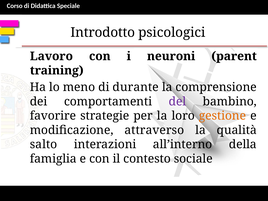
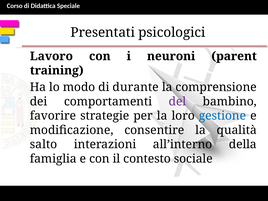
Introdotto: Introdotto -> Presentati (103, 32)
meno: meno -> modo (79, 87)
gestione colour: orange -> blue (222, 116)
attraverso: attraverso -> consentire (154, 130)
